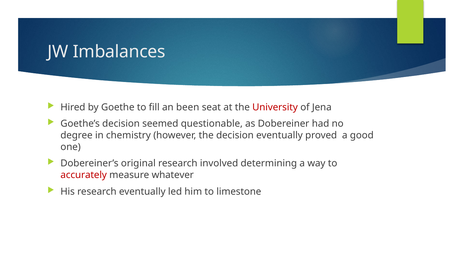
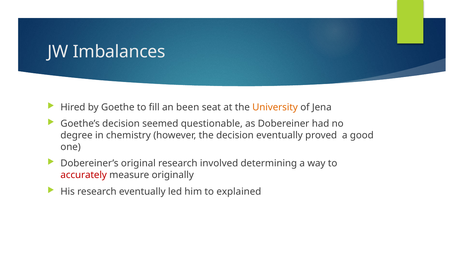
University colour: red -> orange (275, 107)
whatever: whatever -> originally (173, 175)
limestone: limestone -> explained (239, 192)
